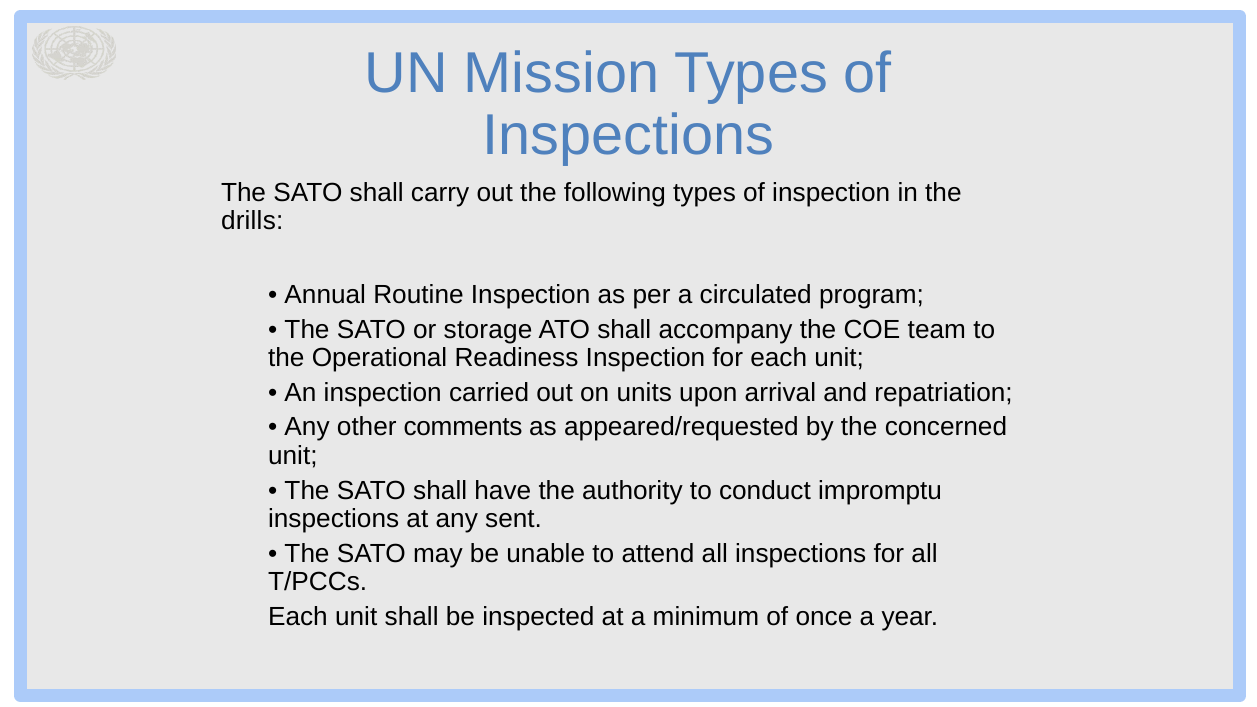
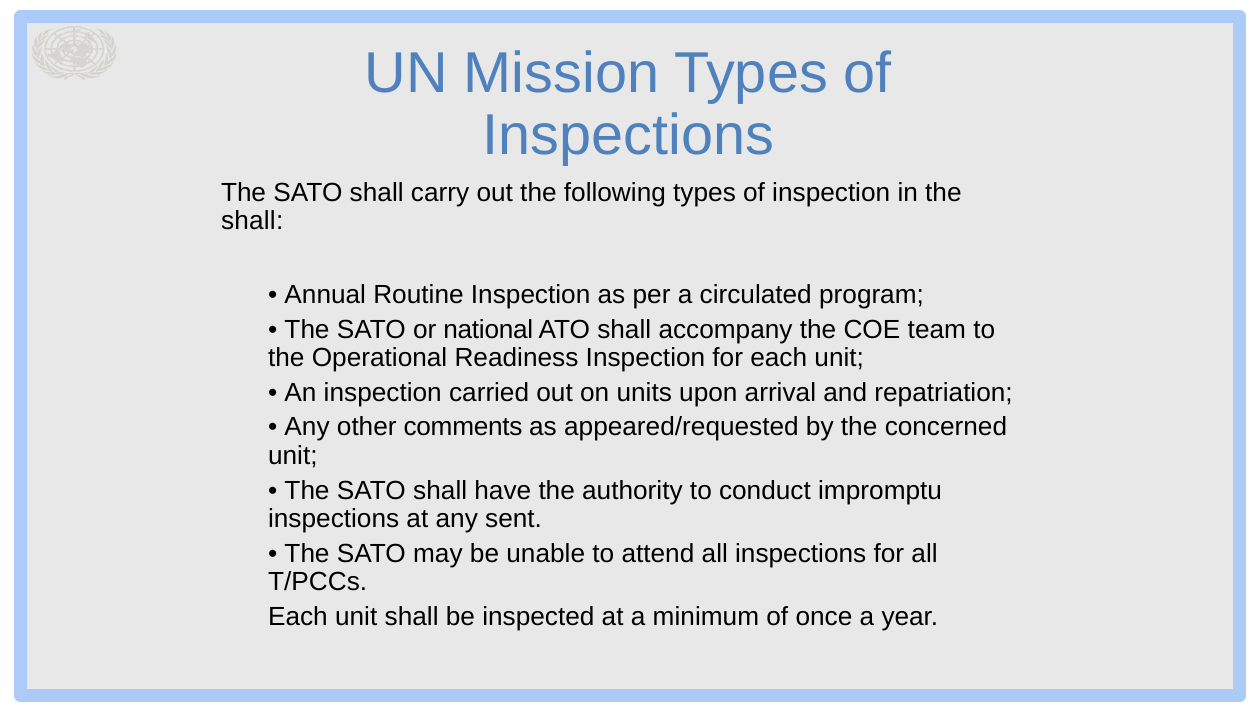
drills: drills -> shall (252, 221)
storage: storage -> national (488, 329)
